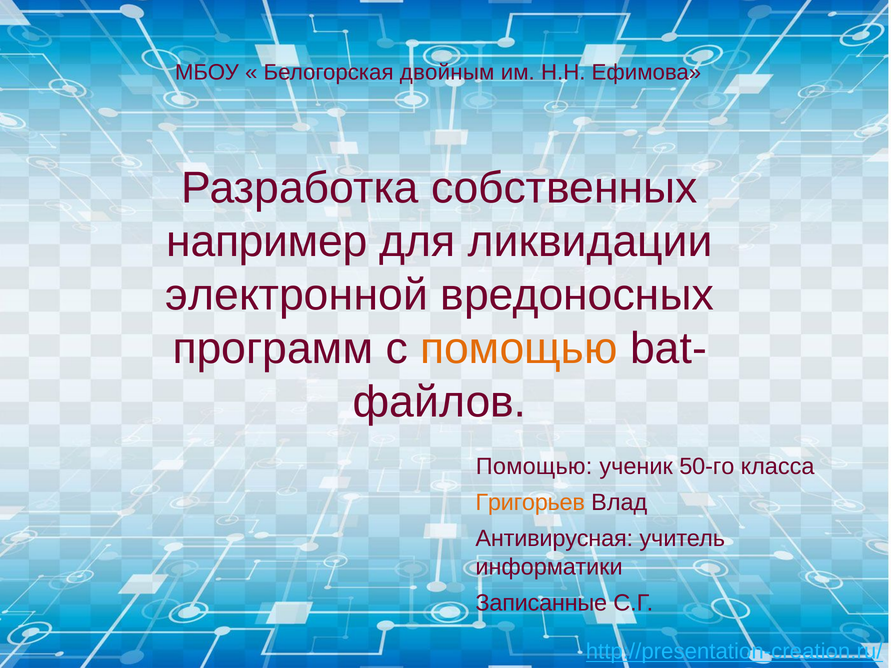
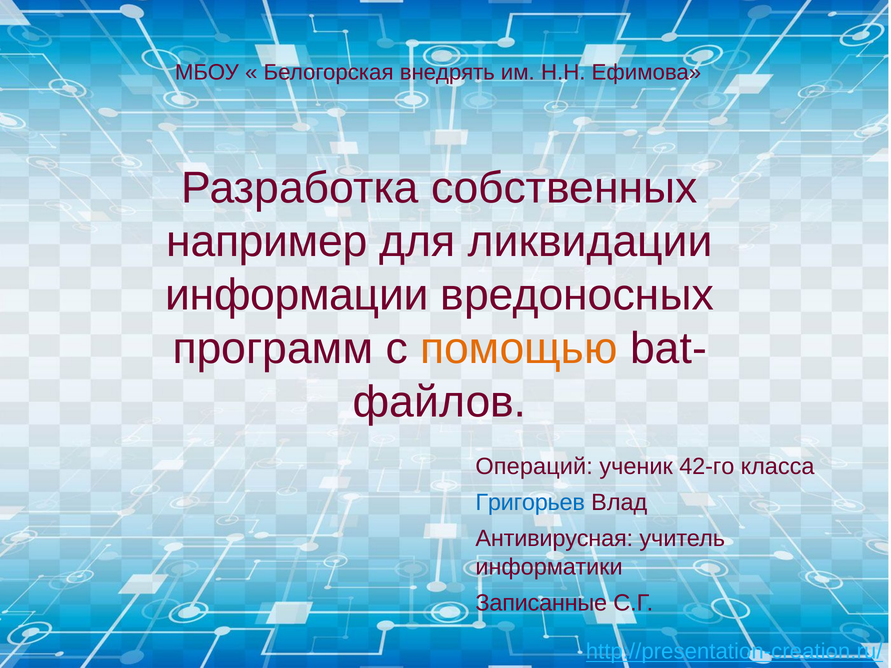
двойным: двойным -> внедрять (447, 73)
электронной: электронной -> информации (297, 295)
Помощью: Помощью -> Операций (534, 467)
50-го: 50-го -> 42-го (707, 467)
Григорьев colour: orange -> blue (530, 503)
